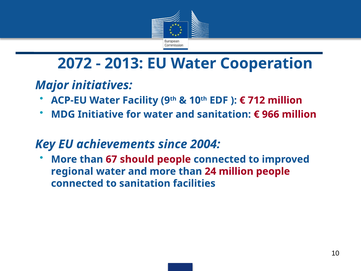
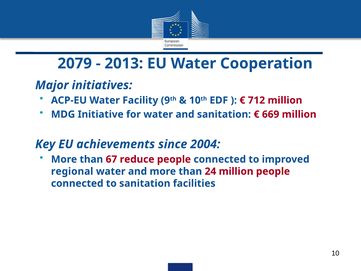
2072: 2072 -> 2079 (75, 63)
966: 966 -> 669 (271, 114)
should: should -> reduce (137, 159)
